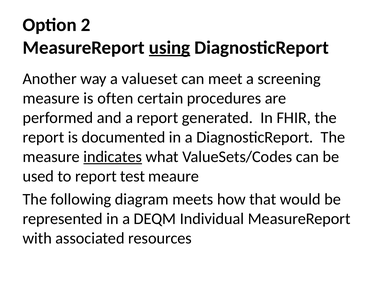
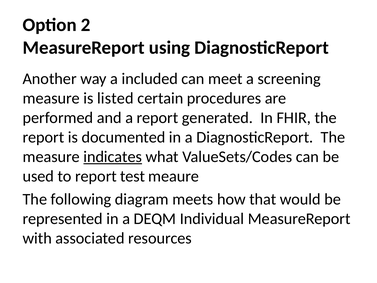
using underline: present -> none (170, 48)
valueset: valueset -> included (150, 79)
often: often -> listed (115, 98)
